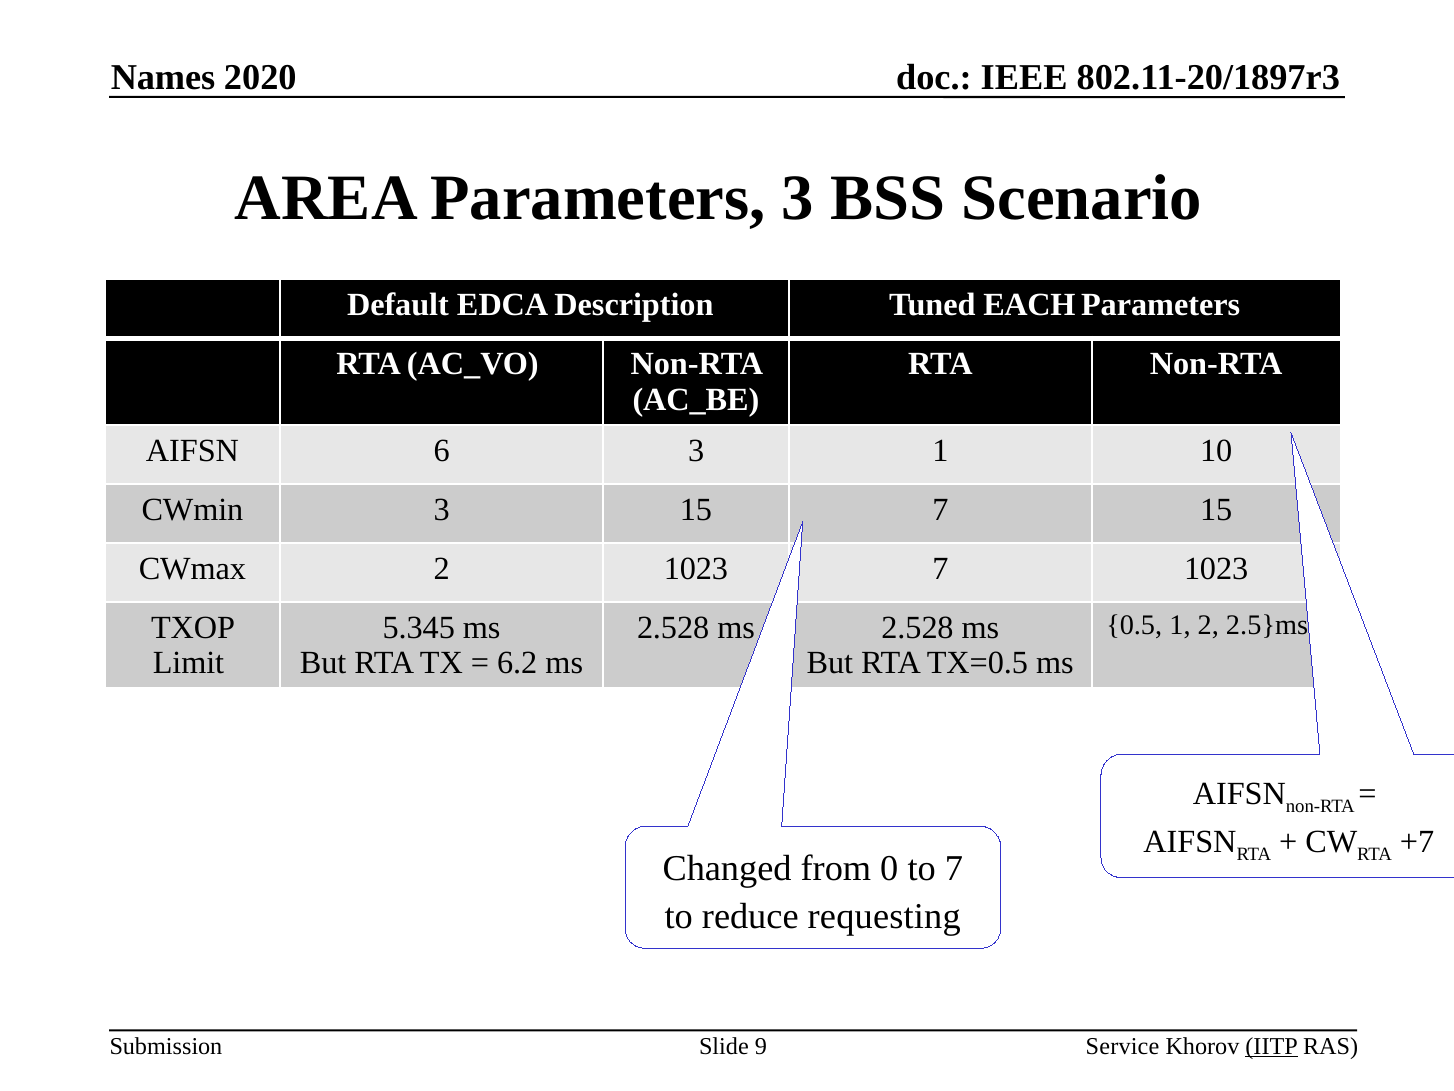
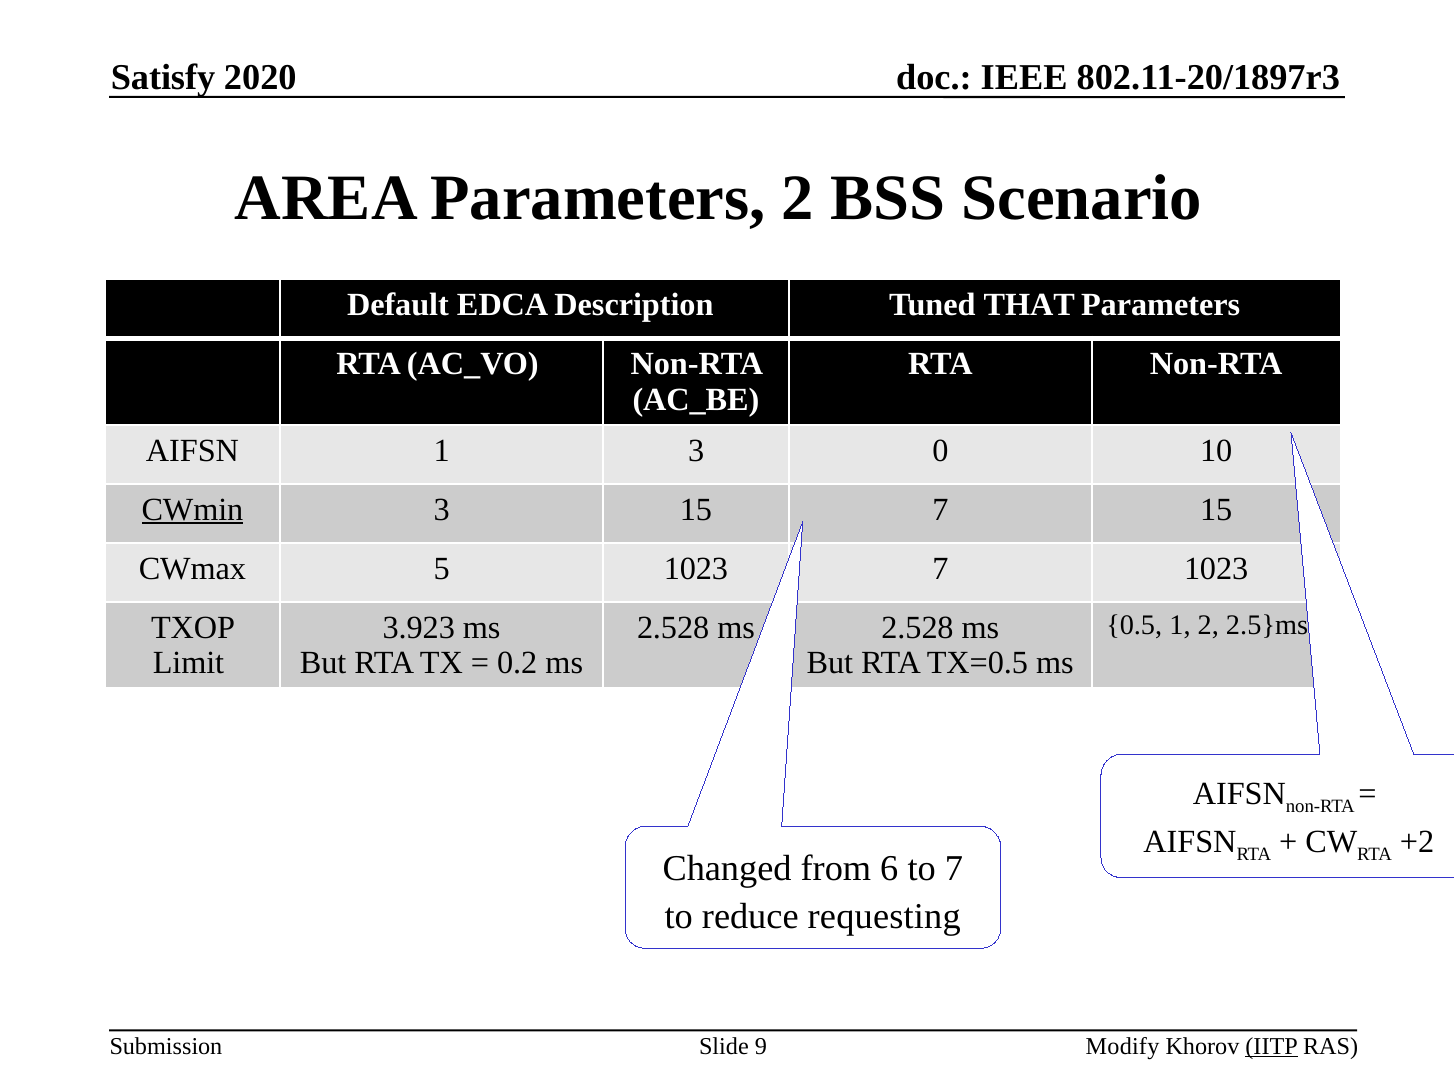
Names: Names -> Satisfy (163, 78)
Parameters 3: 3 -> 2 (798, 198)
EACH: EACH -> THAT (1029, 305)
AIFSN 6: 6 -> 1 (442, 450)
3 1: 1 -> 0 (940, 450)
CWmin underline: none -> present (192, 509)
CWmax 2: 2 -> 5 (442, 568)
5.345: 5.345 -> 3.923 (419, 627)
6.2: 6.2 -> 0.2 (517, 663)
+7: +7 -> +2 (1417, 842)
0: 0 -> 6 (889, 868)
Service: Service -> Modify (1123, 1046)
